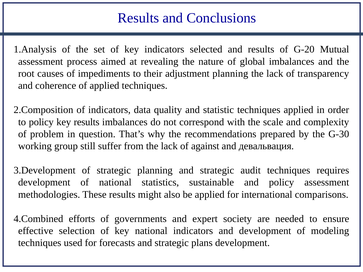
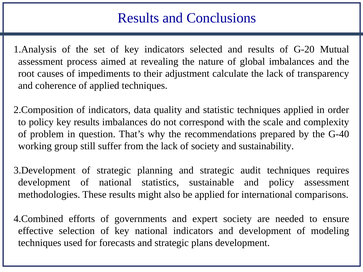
adjustment planning: planning -> calculate (230, 74)
G-30: G-30 -> G-40 (339, 134)
of against: against -> society (205, 146)
девальвация: девальвация -> sustainability (266, 146)
